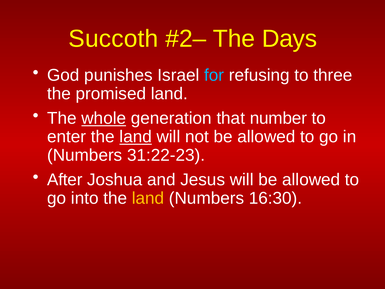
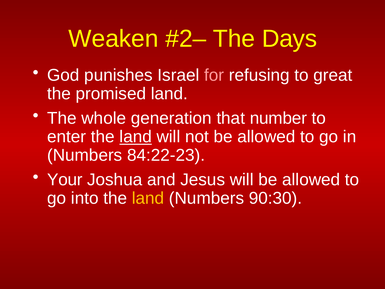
Succoth: Succoth -> Weaken (114, 39)
for colour: light blue -> pink (214, 75)
three: three -> great (333, 75)
whole underline: present -> none (104, 118)
31:22-23: 31:22-23 -> 84:22-23 (166, 155)
After: After -> Your (65, 180)
16:30: 16:30 -> 90:30 (275, 198)
